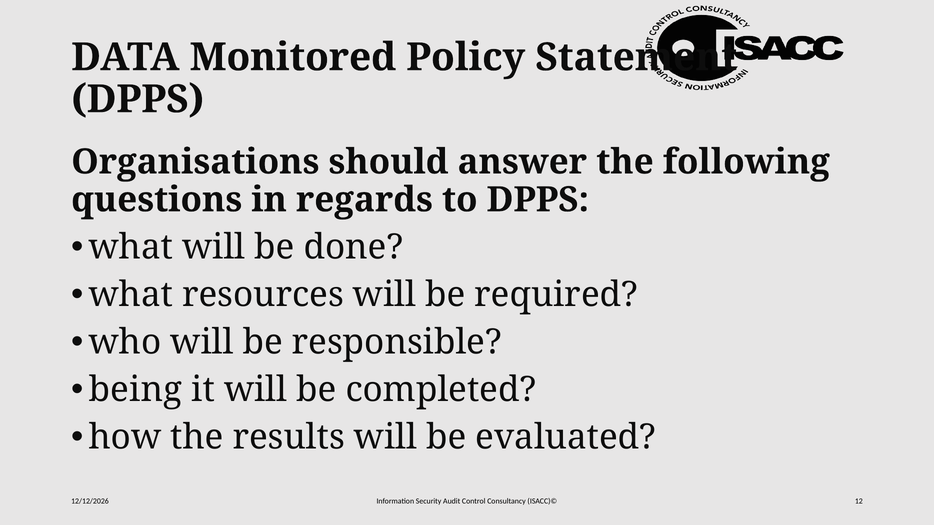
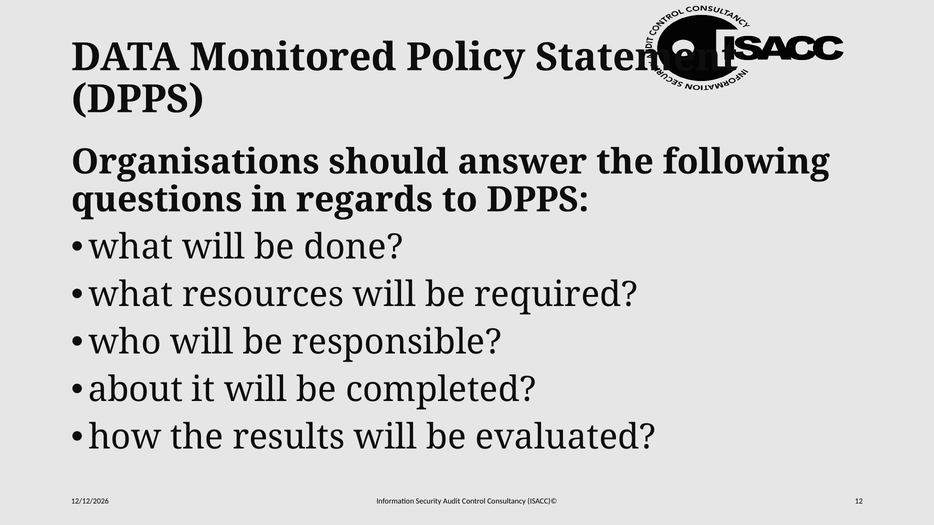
being: being -> about (136, 390)
